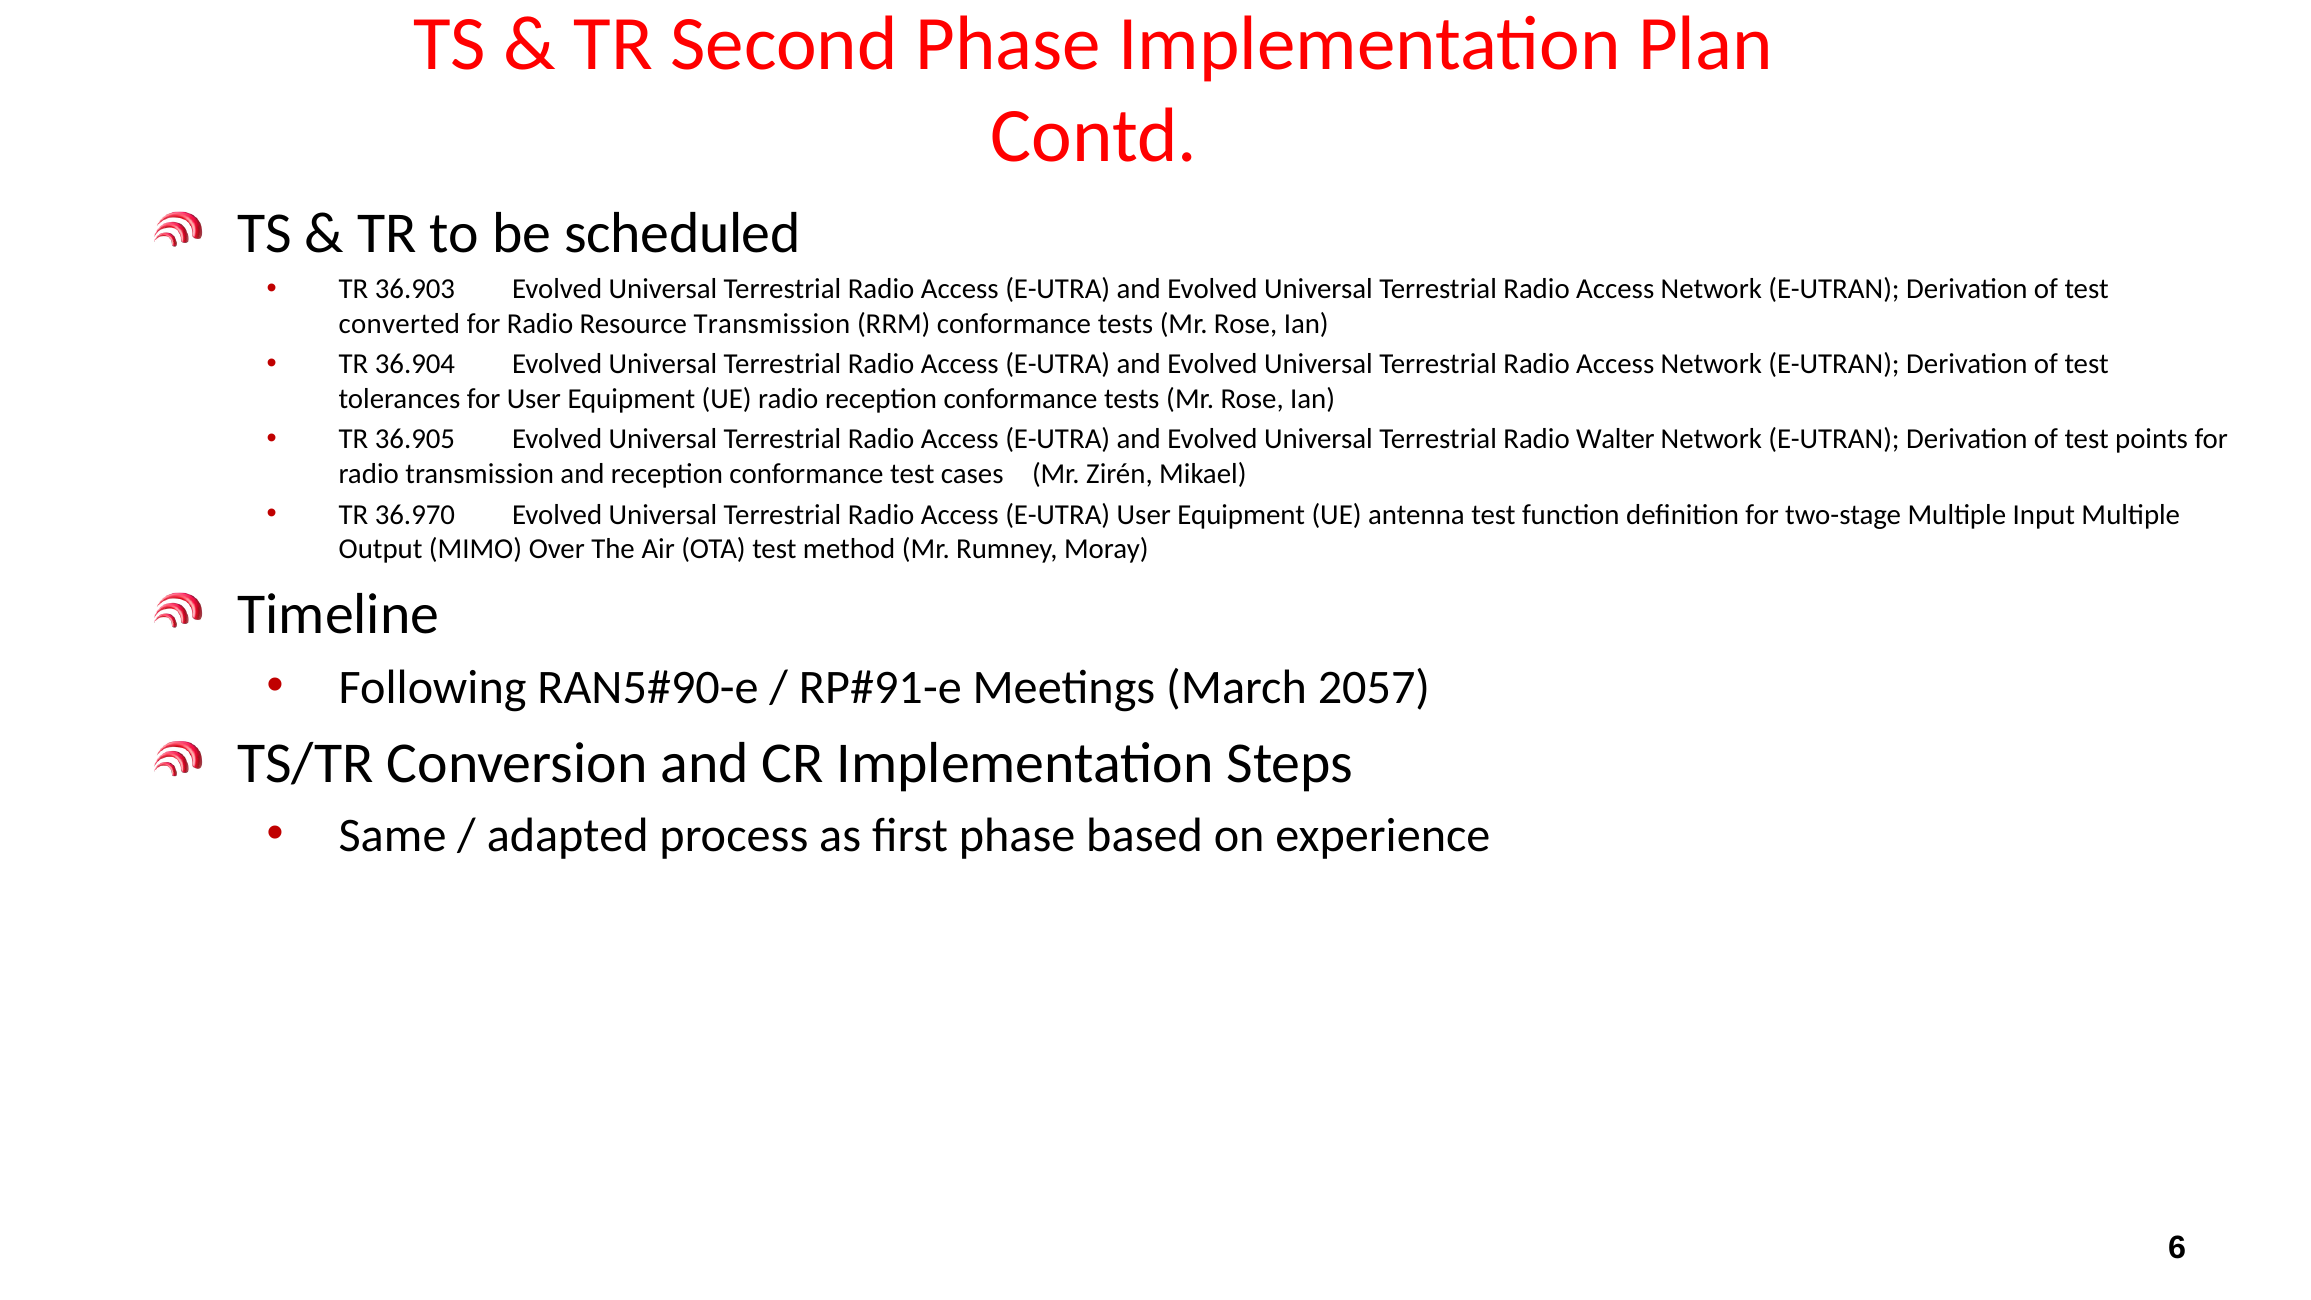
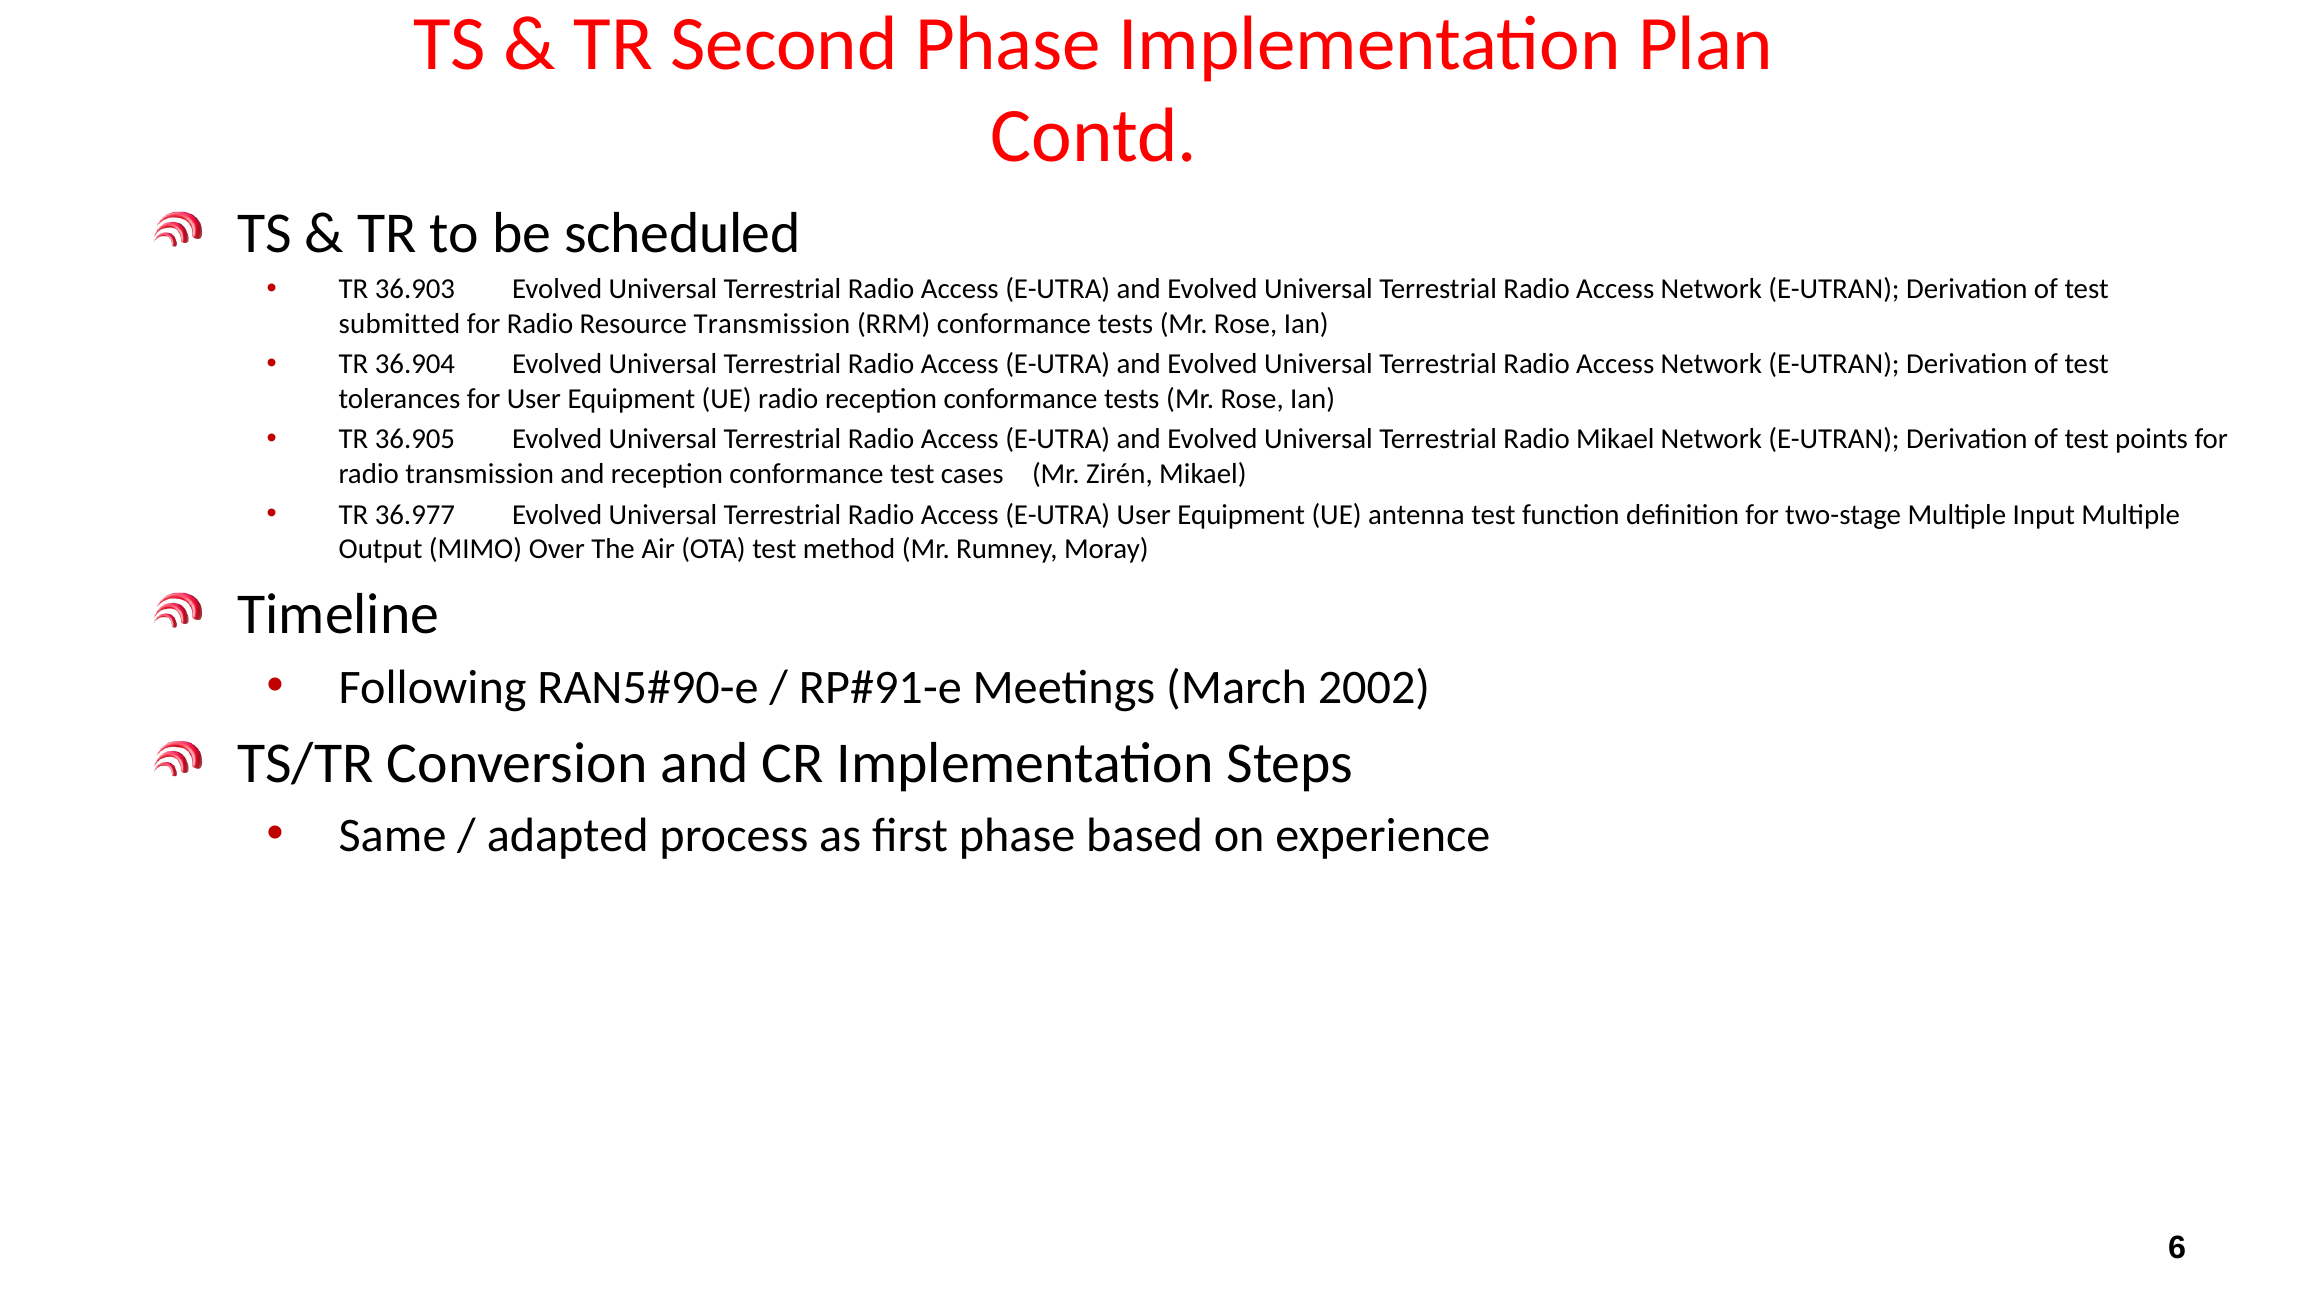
converted: converted -> submitted (399, 324)
Radio Walter: Walter -> Mikael (1615, 439)
36.970: 36.970 -> 36.977 (415, 514)
2057: 2057 -> 2002 (1374, 687)
